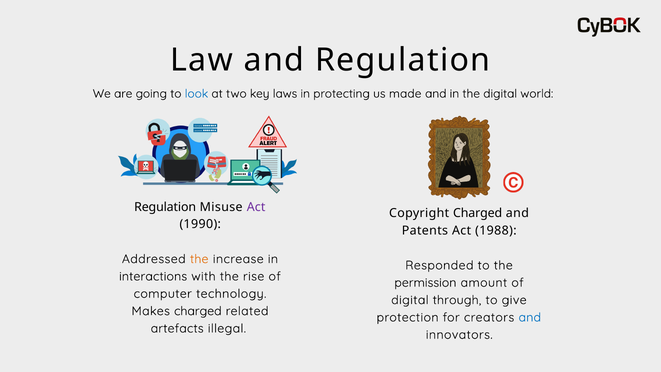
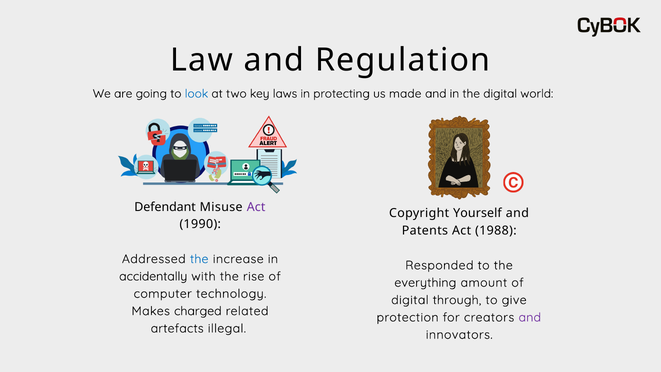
Regulation: Regulation -> Defendant (165, 207)
Copyright Charged: Charged -> Yourself (477, 213)
the colour: orange -> blue (199, 259)
interactions: interactions -> accidentally (153, 276)
permission: permission -> everything (425, 283)
and colour: blue -> purple (530, 317)
